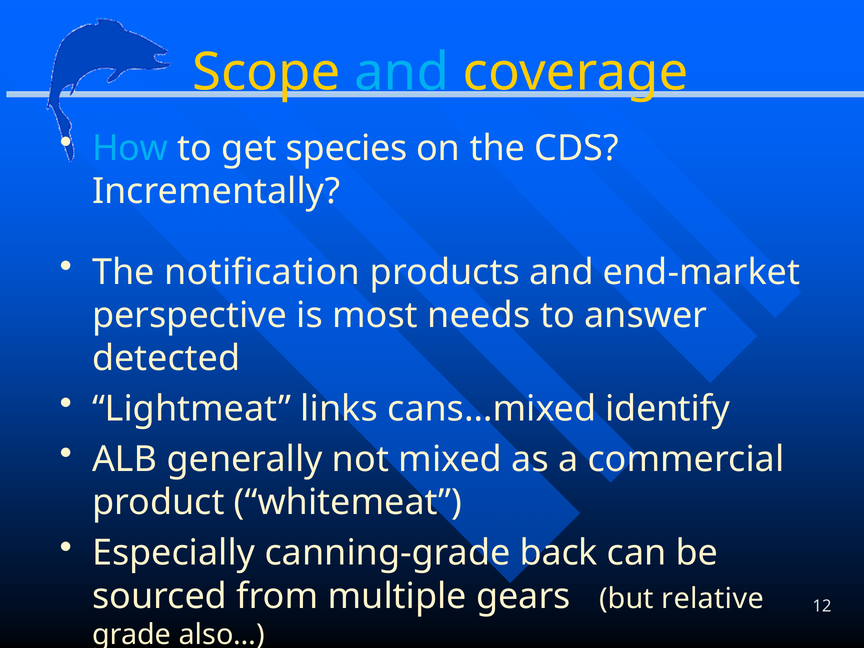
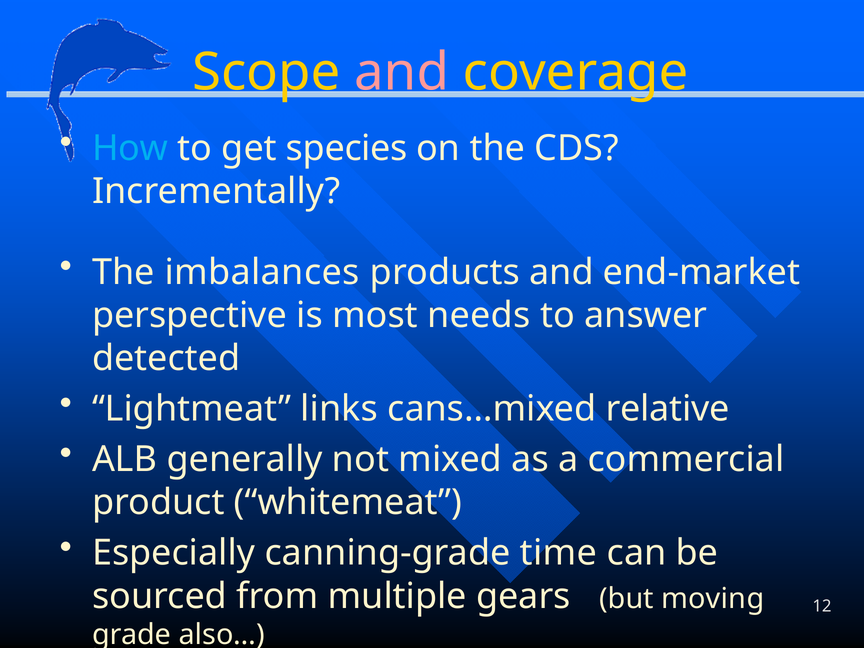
and colour: light blue -> pink (402, 73)
notification: notification -> imbalances (262, 272)
identify: identify -> relative (668, 409)
back: back -> time (558, 553)
relative: relative -> moving (713, 599)
